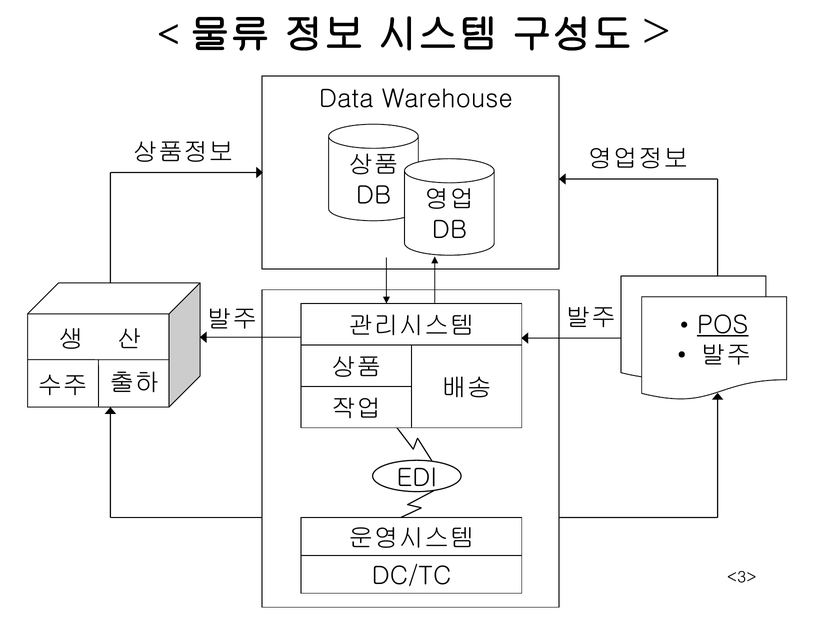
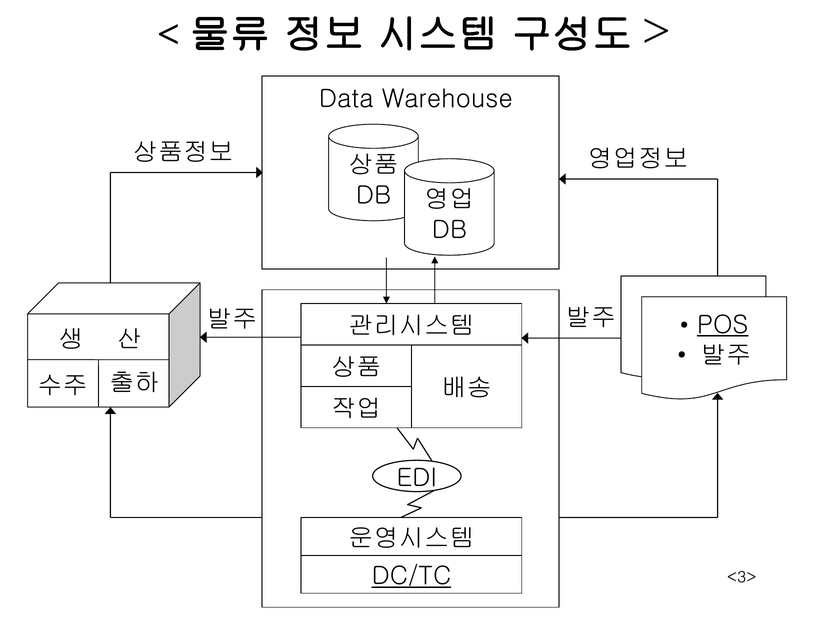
DC/TC underline: none -> present (411, 576)
